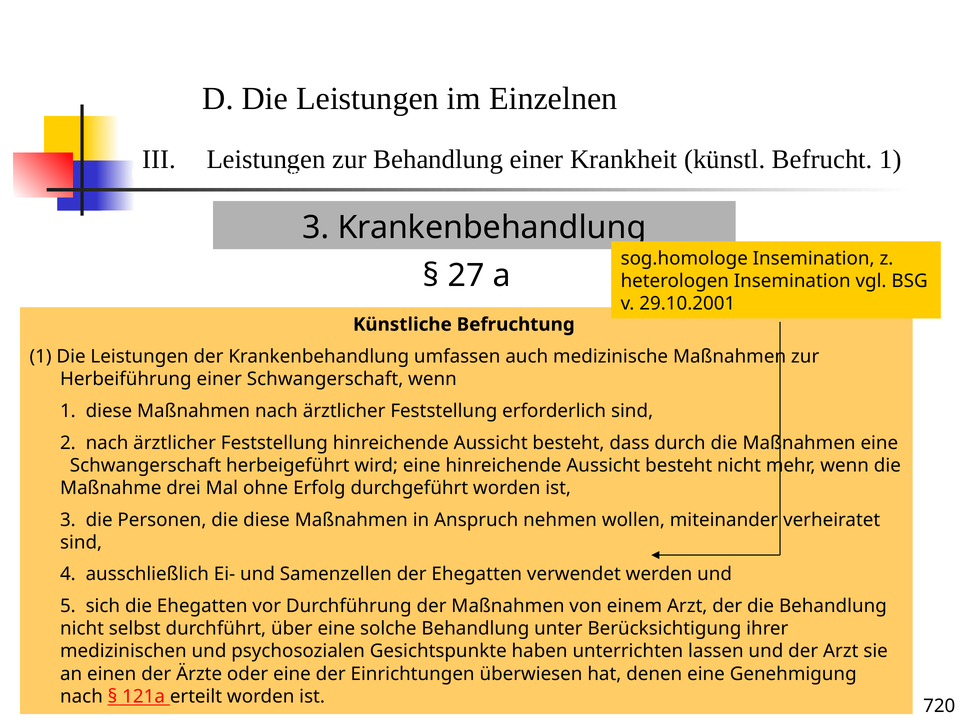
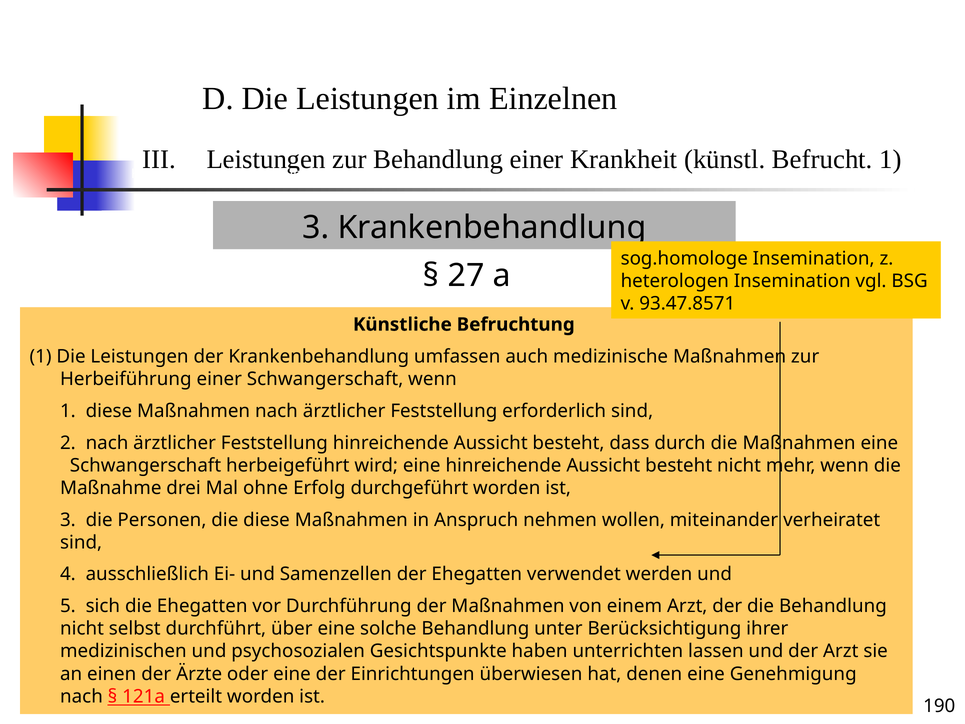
29.10.2001: 29.10.2001 -> 93.47.8571 (687, 304)
720: 720 -> 190 (939, 706)
